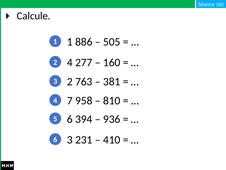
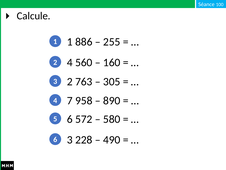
505: 505 -> 255 (112, 42)
277: 277 -> 560 (84, 62)
381: 381 -> 305 (112, 81)
810: 810 -> 890 (112, 100)
394: 394 -> 572 (84, 119)
936: 936 -> 580 (112, 119)
231: 231 -> 228 (84, 139)
410: 410 -> 490 (112, 139)
